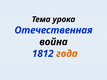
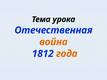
война colour: black -> orange (53, 42)
